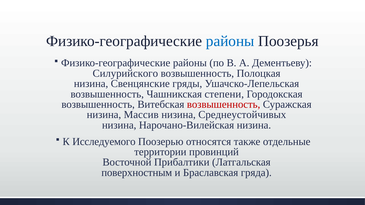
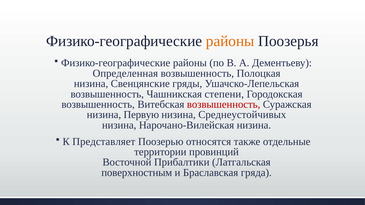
районы colour: blue -> orange (230, 41)
Силурийского: Силурийского -> Определенная (125, 73)
Массив: Массив -> Первую (141, 115)
Исследуемого: Исследуемого -> Представляет (104, 142)
